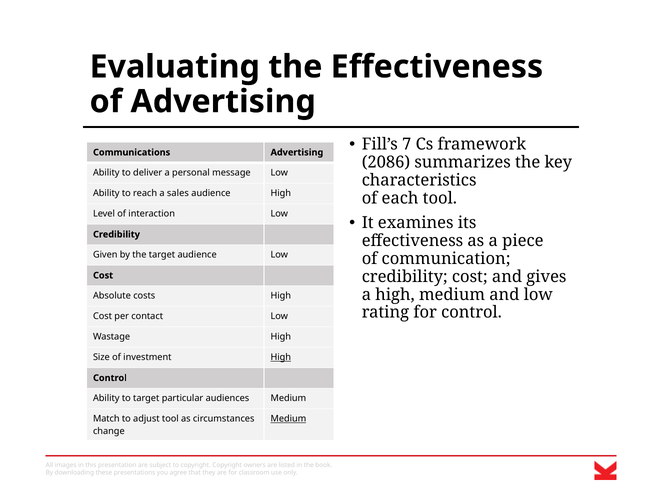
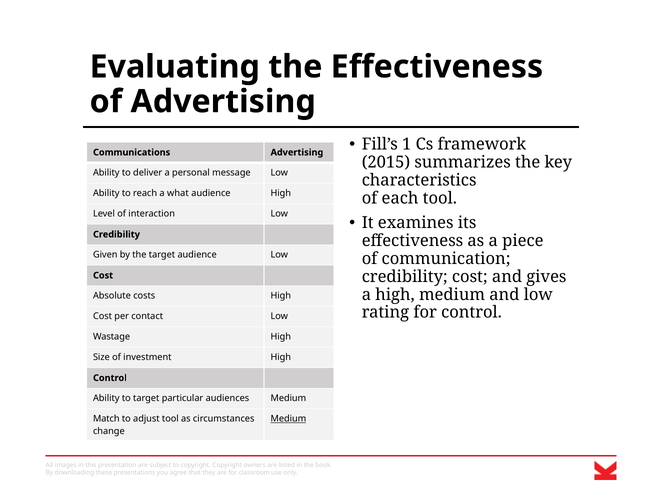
7: 7 -> 1 (407, 144)
2086: 2086 -> 2015 (386, 162)
sales: sales -> what (178, 193)
High underline: present -> none (281, 357)
